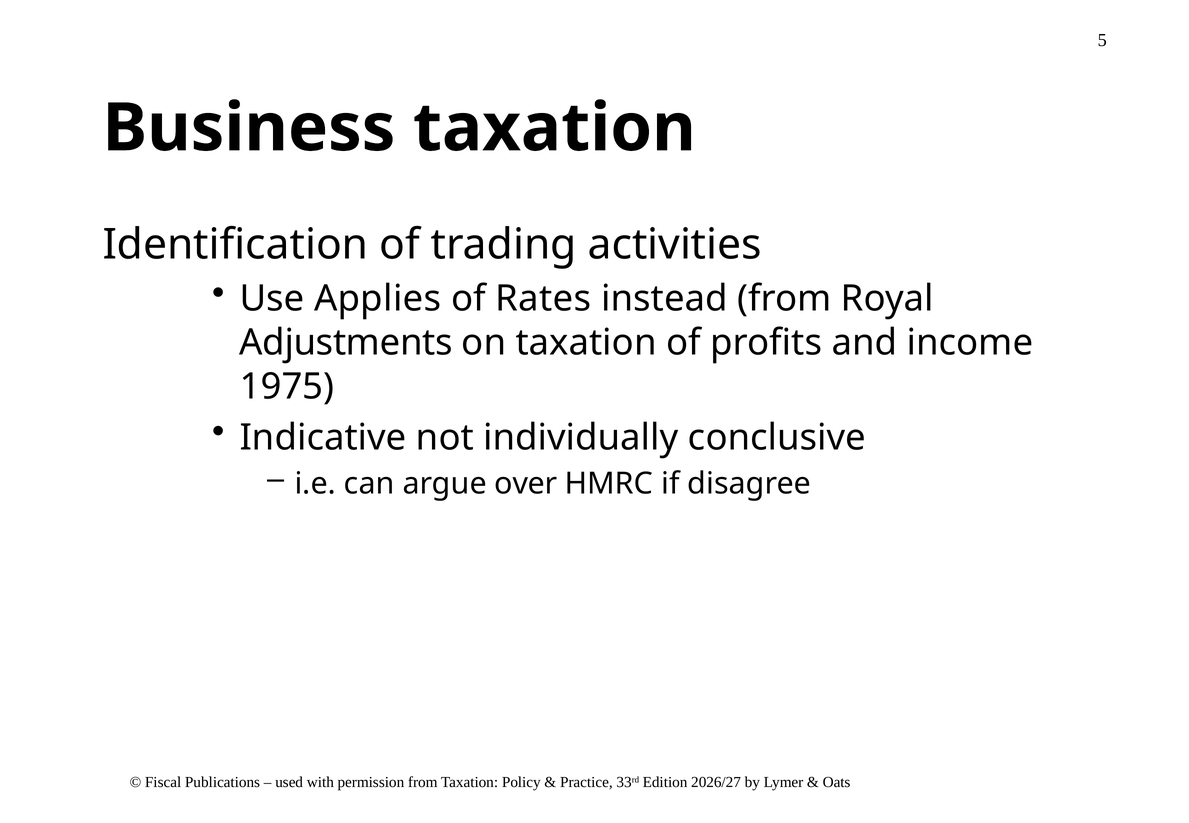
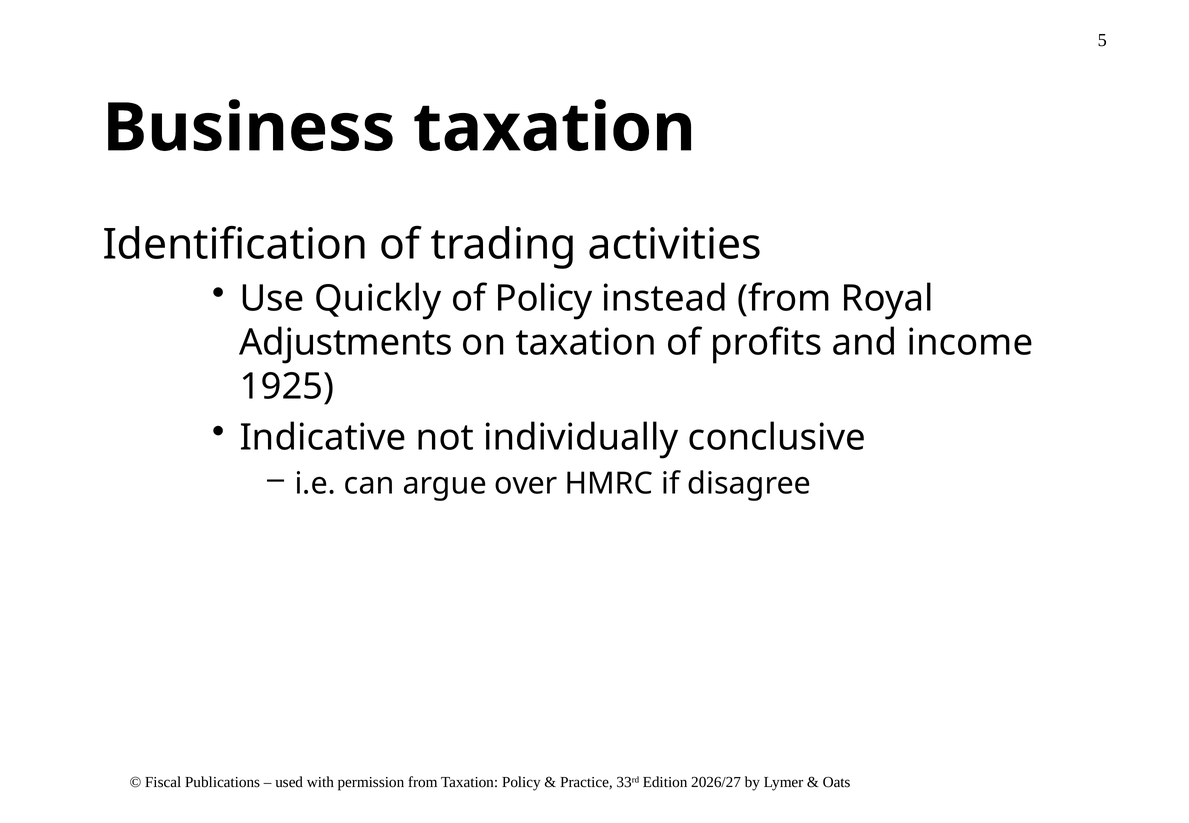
Applies: Applies -> Quickly (378, 299)
of Rates: Rates -> Policy (544, 299)
1975: 1975 -> 1925 (287, 387)
